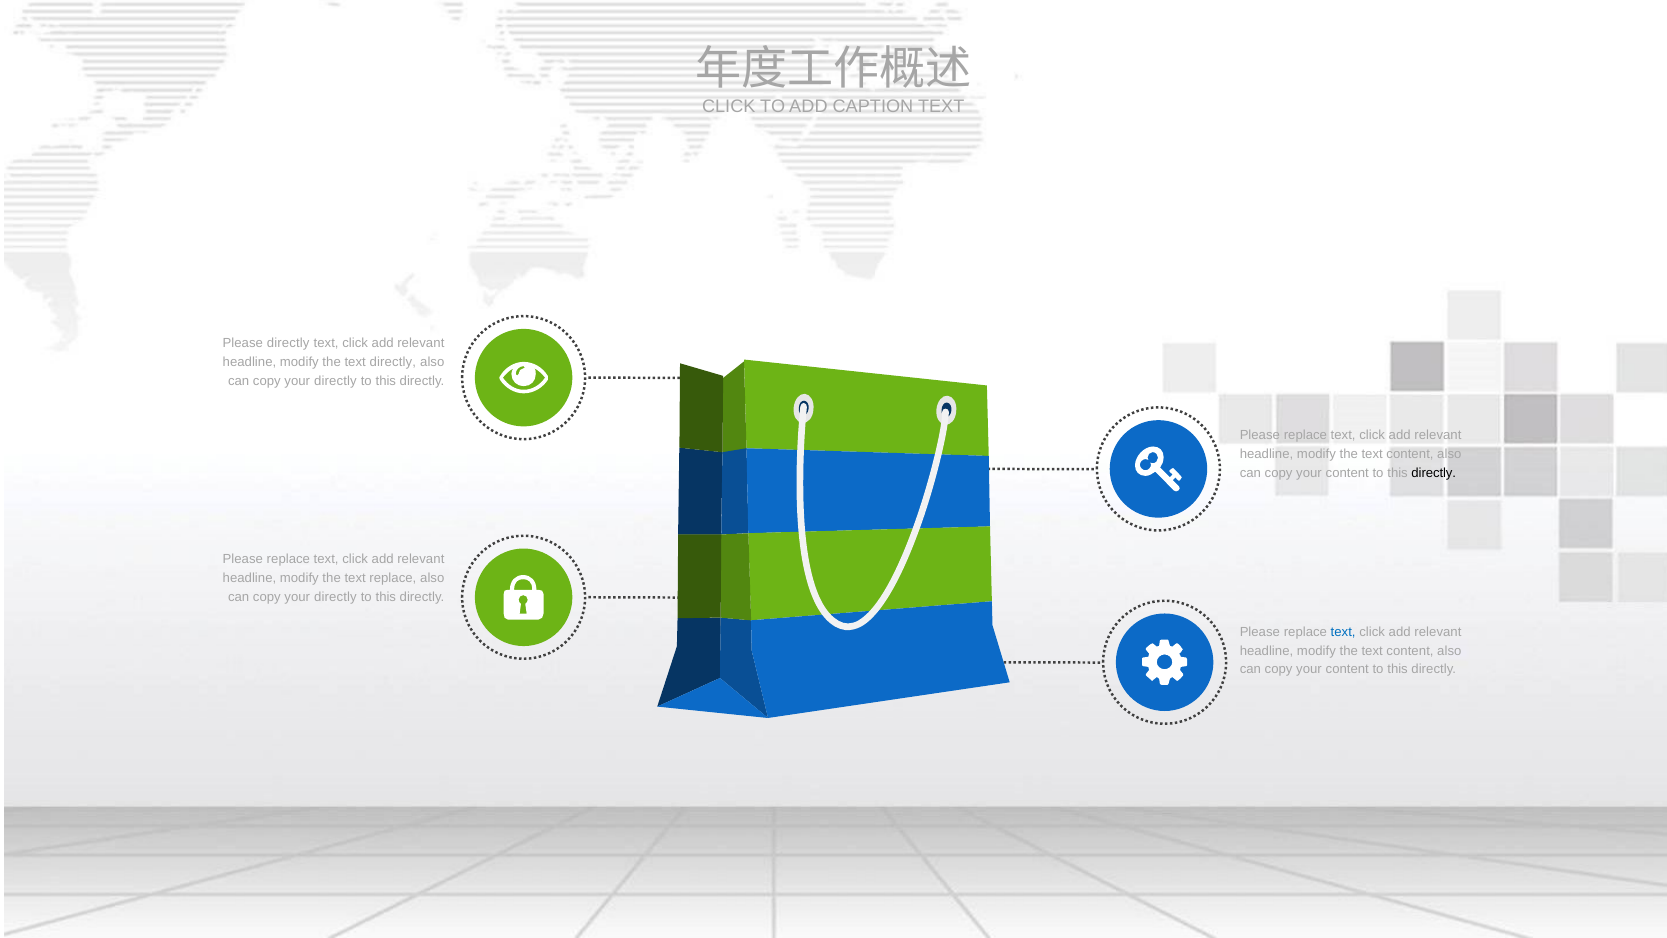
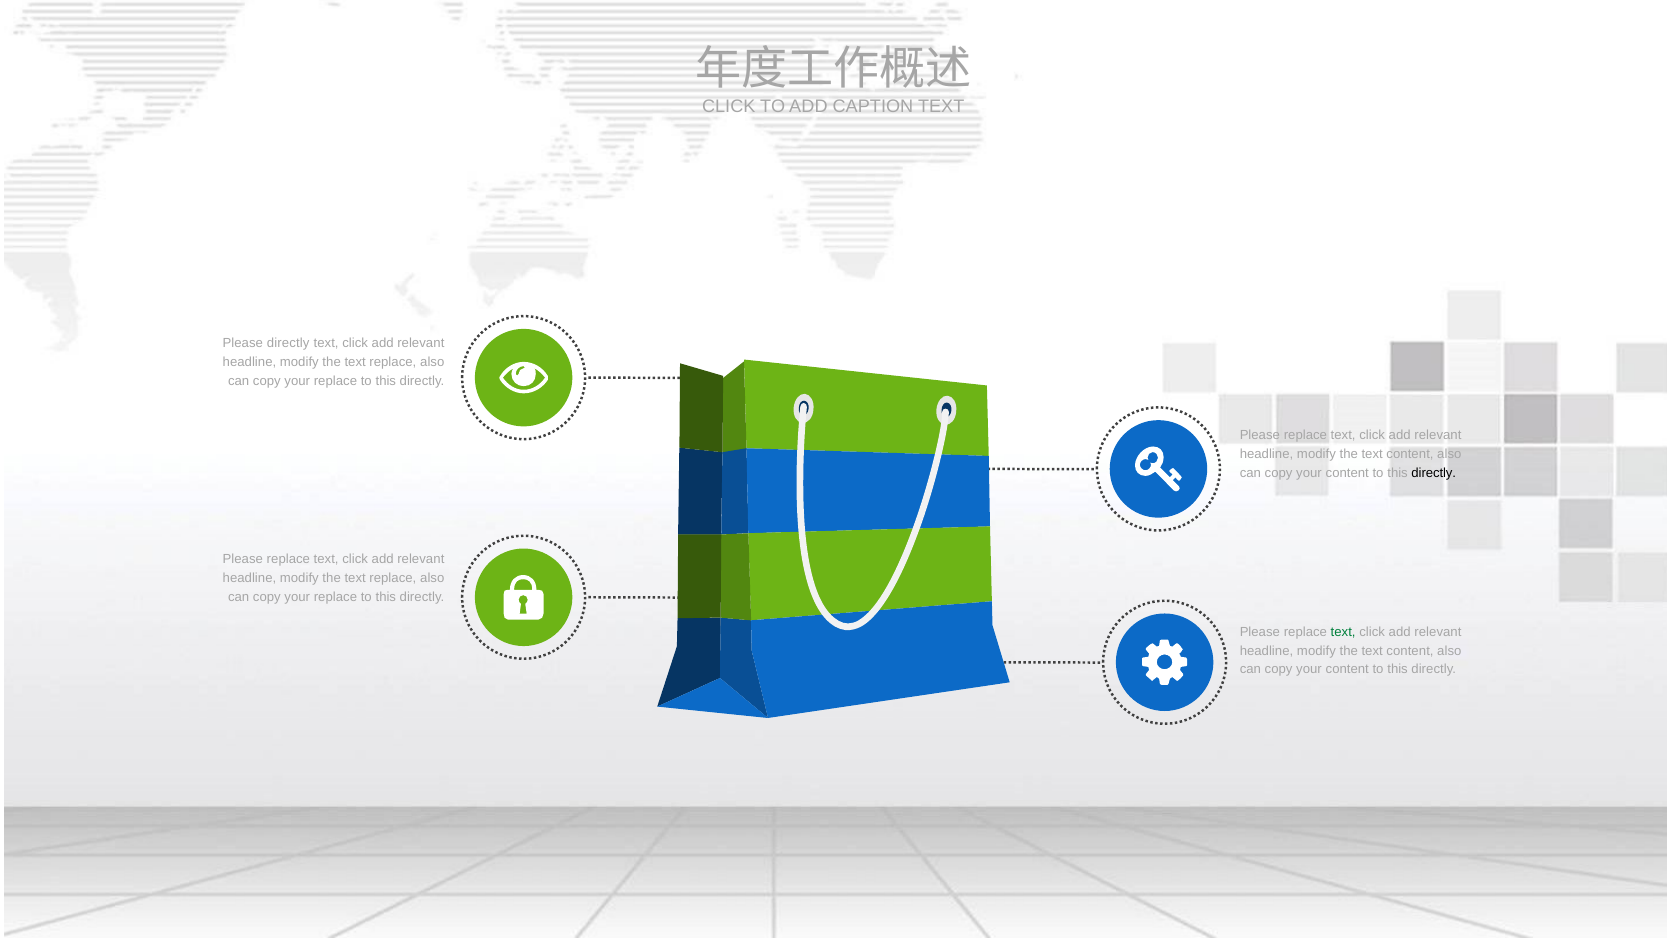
directly: directly -> replace (393, 362)
directly: directly -> replace (335, 381)
directly: directly -> replace (335, 597)
text colour: blue -> green (1343, 632)
